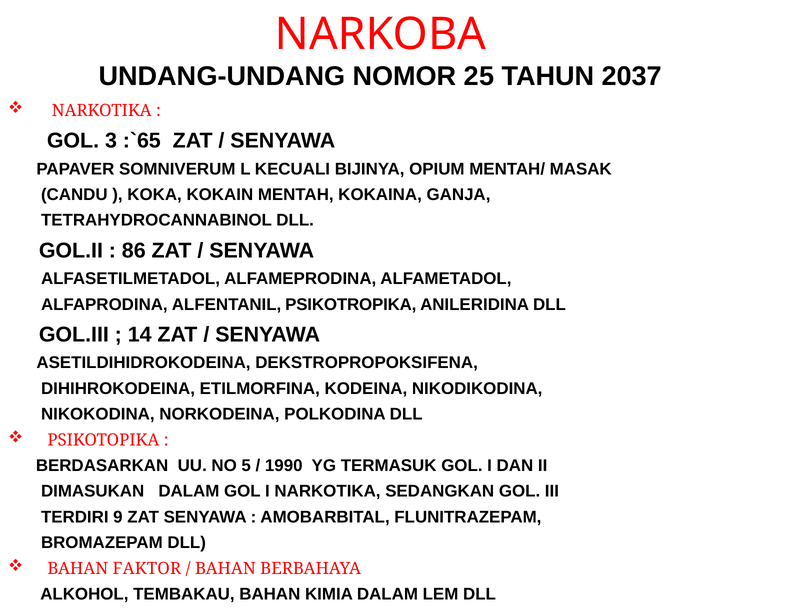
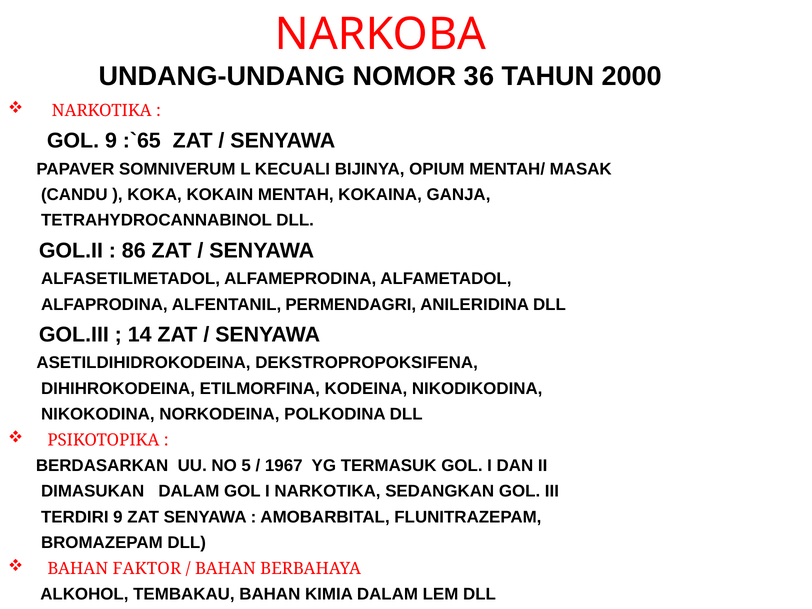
25: 25 -> 36 (479, 76)
2037: 2037 -> 2000 (632, 76)
GOL 3: 3 -> 9 (111, 141)
PSIKOTROPIKA: PSIKOTROPIKA -> PERMENDAGRI (351, 304)
1990: 1990 -> 1967 (284, 466)
